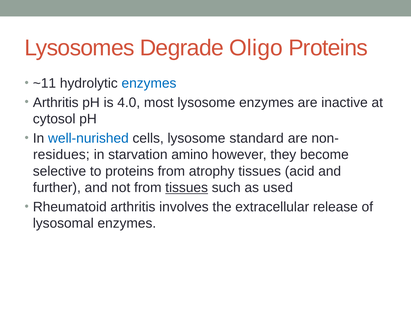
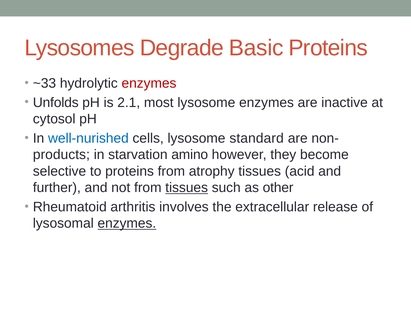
Oligo: Oligo -> Basic (256, 48)
~11: ~11 -> ~33 (44, 83)
enzymes colour: blue -> red (149, 83)
Arthritis: Arthritis -> Unfolds (56, 102)
4.0: 4.0 -> 2.1 (129, 102)
residues: residues -> products (61, 154)
used: used -> other (278, 187)
enzymes underline: none -> present (127, 223)
